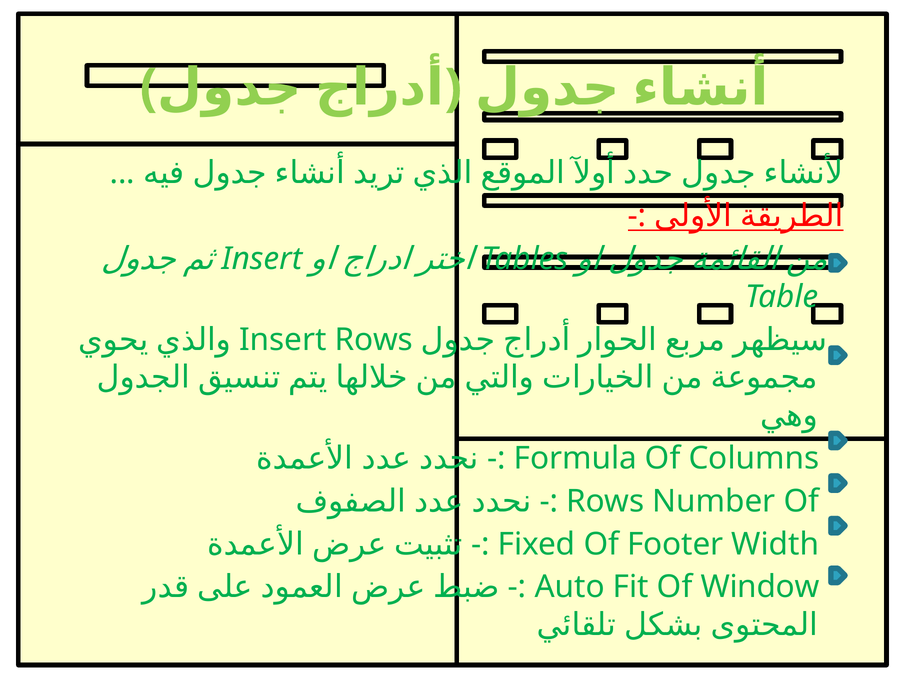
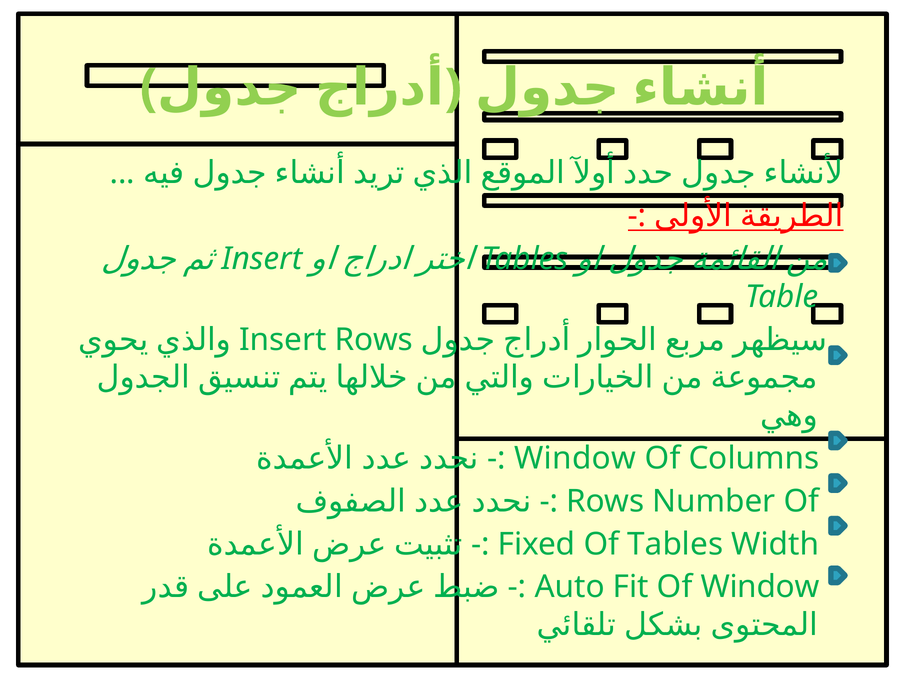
Formula: Formula -> Window (575, 458)
Of Footer: Footer -> Tables (675, 544)
